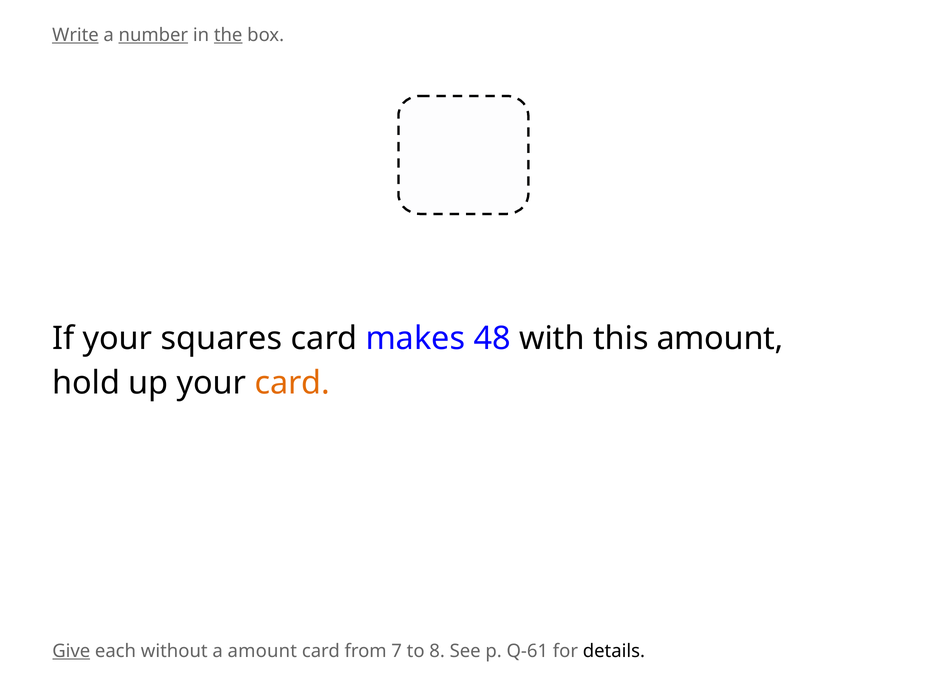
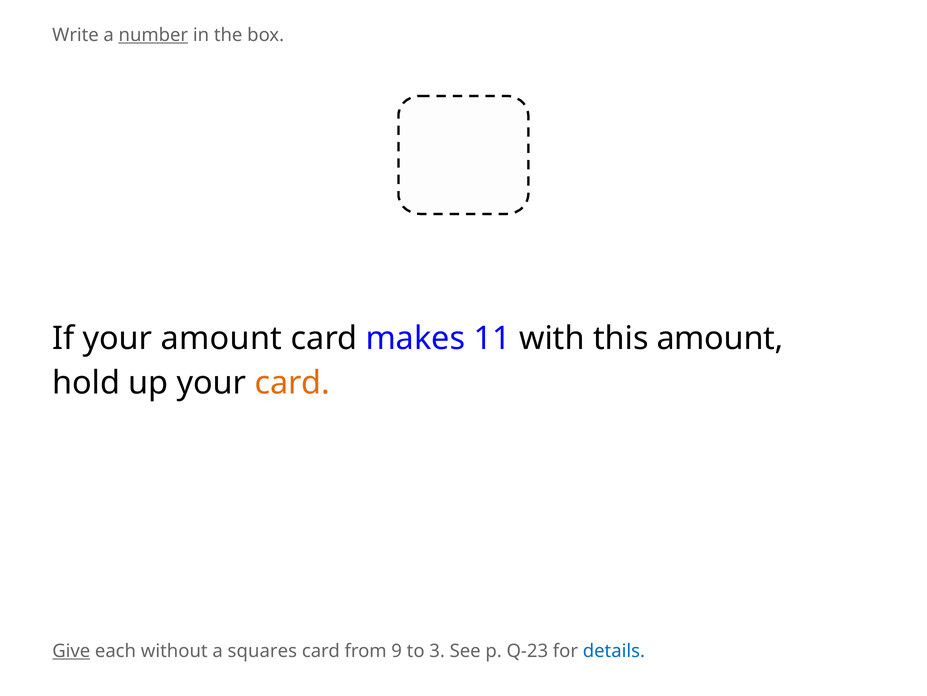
Write underline: present -> none (75, 35)
the underline: present -> none (228, 35)
your squares: squares -> amount (221, 338)
48: 48 -> 11 (492, 338)
a amount: amount -> squares (262, 650)
7: 7 -> 9 (397, 650)
8: 8 -> 3 (437, 650)
Q-61: Q-61 -> Q-23 (527, 650)
details colour: black -> blue (614, 650)
